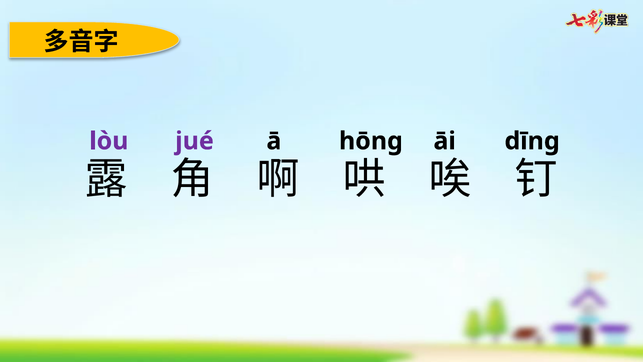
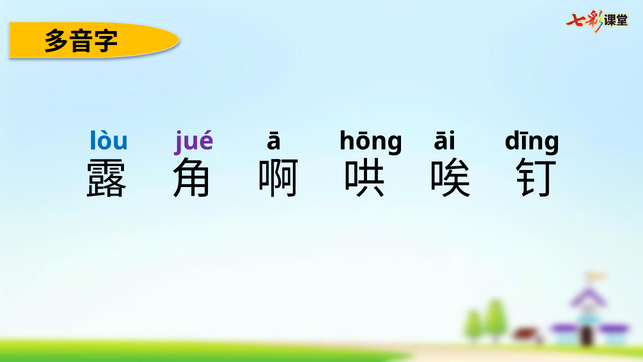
lòu colour: purple -> blue (109, 141)
